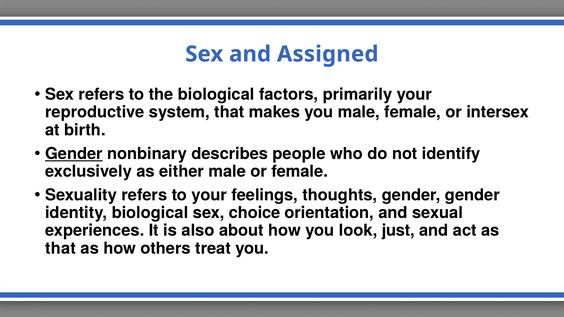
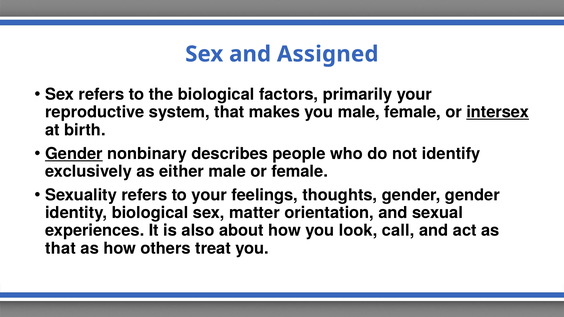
intersex underline: none -> present (498, 112)
choice: choice -> matter (254, 213)
just: just -> call (398, 231)
